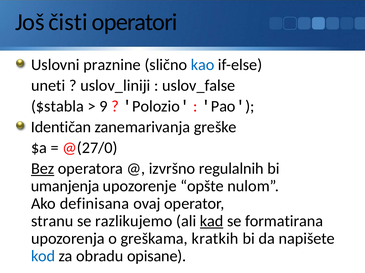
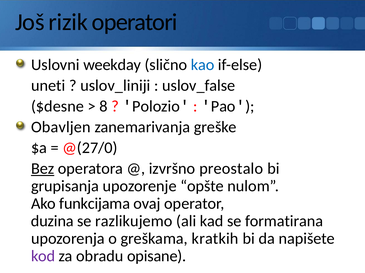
čisti: čisti -> rizik (68, 22)
praznine: praznine -> weekday (112, 65)
$stabla: $stabla -> $desne (57, 107)
9: 9 -> 8 (104, 107)
Identičan: Identičan -> Obavljen (61, 127)
regulalnih: regulalnih -> preostalo (231, 169)
umanjenja: umanjenja -> grupisanja (65, 187)
definisana: definisana -> funkcijama (95, 204)
stranu: stranu -> duzina (52, 222)
kad underline: present -> none (212, 222)
kod colour: blue -> purple (43, 257)
